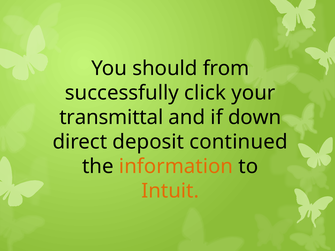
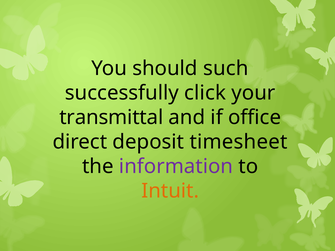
from: from -> such (226, 68)
down: down -> office (255, 118)
continued: continued -> timesheet (238, 142)
information colour: orange -> purple (176, 167)
